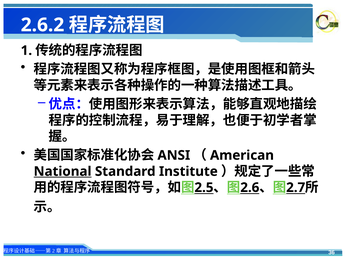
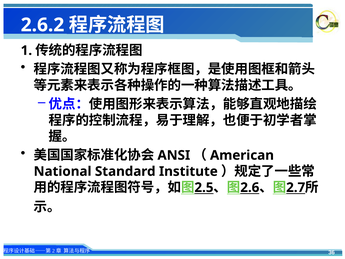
National underline: present -> none (63, 171)
